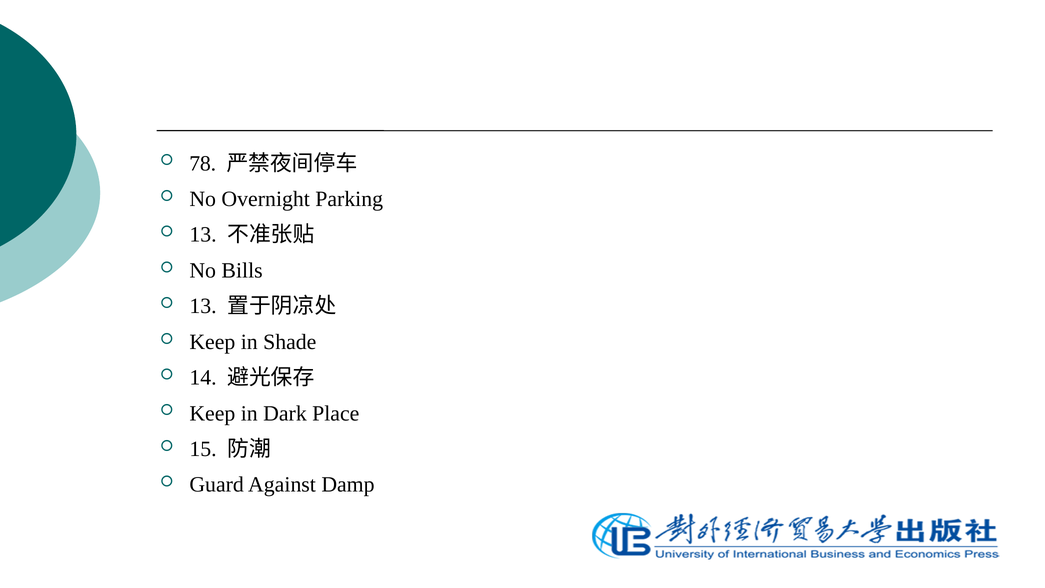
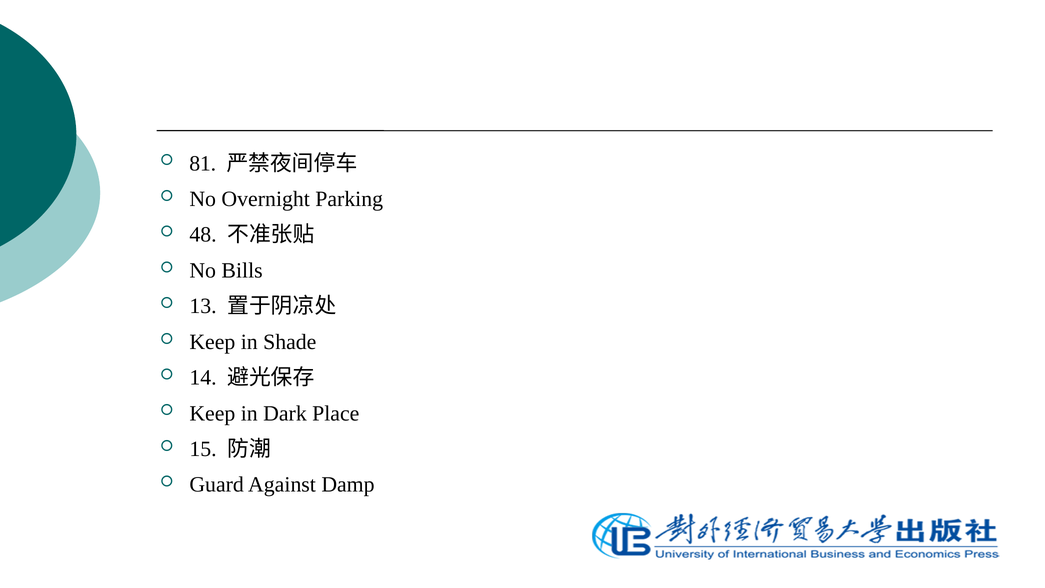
78: 78 -> 81 (203, 163)
13: 13 -> 48 (203, 235)
